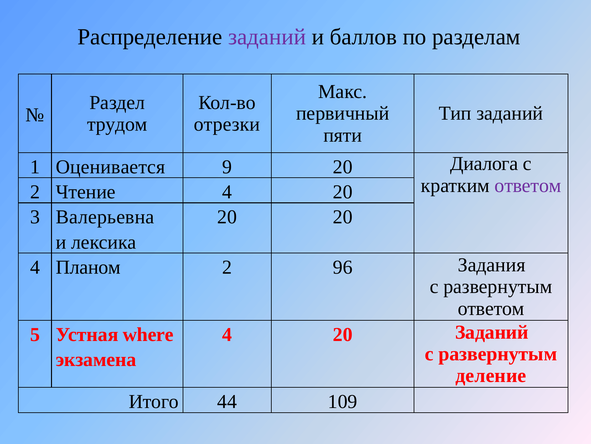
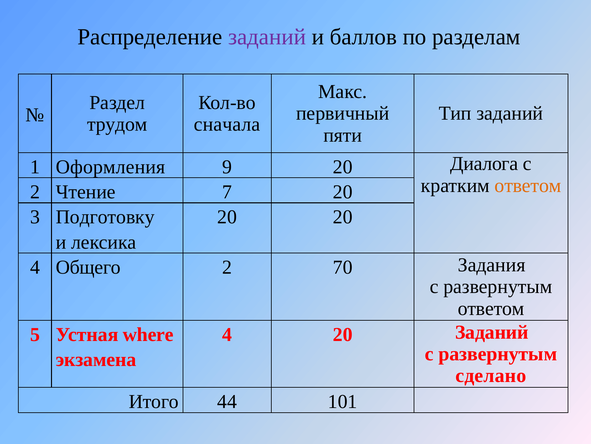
отрезки: отрезки -> сначала (227, 124)
Оценивается: Оценивается -> Оформления (111, 167)
ответом colour: purple -> orange (528, 185)
Чтение 4: 4 -> 7 (227, 192)
Валерьевна: Валерьевна -> Подготовку (105, 217)
Планом: Планом -> Общего (88, 267)
96: 96 -> 70 (343, 267)
деление: деление -> сделано (491, 375)
109: 109 -> 101 (343, 401)
